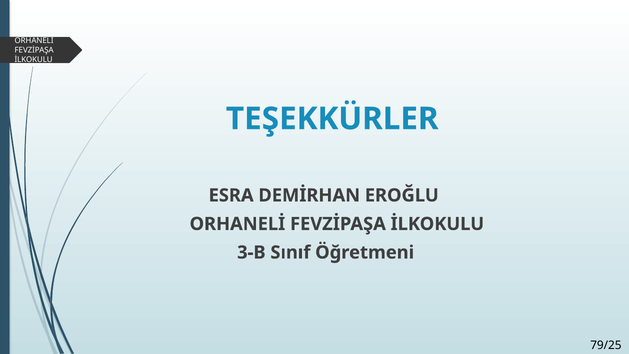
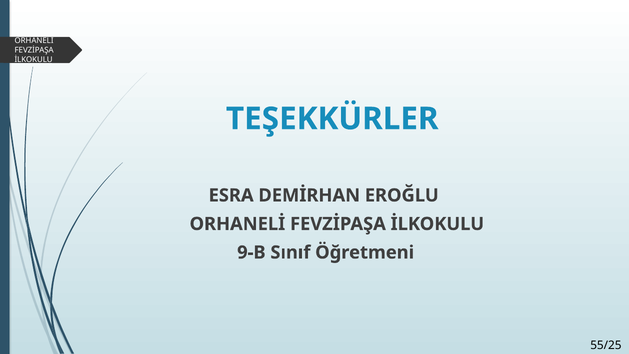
3-B: 3-B -> 9-B (251, 252)
79/25: 79/25 -> 55/25 (606, 345)
